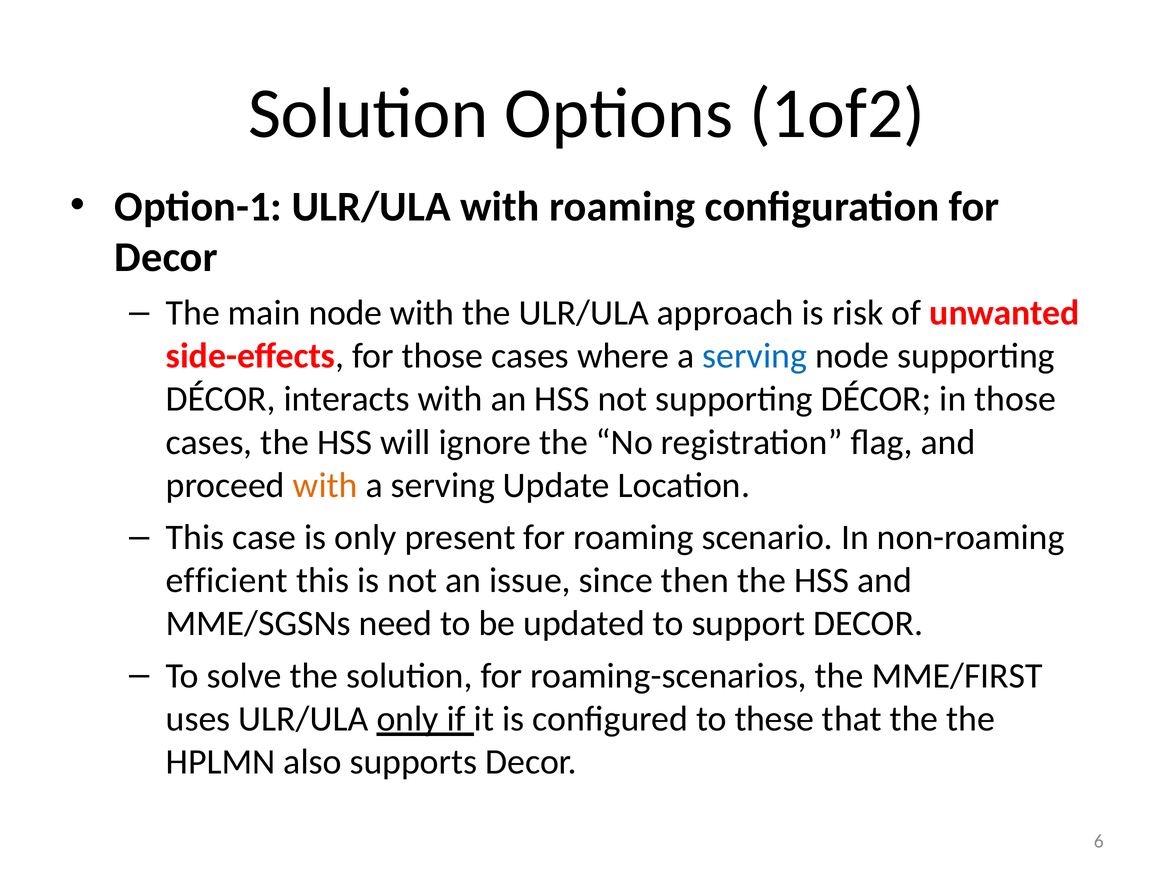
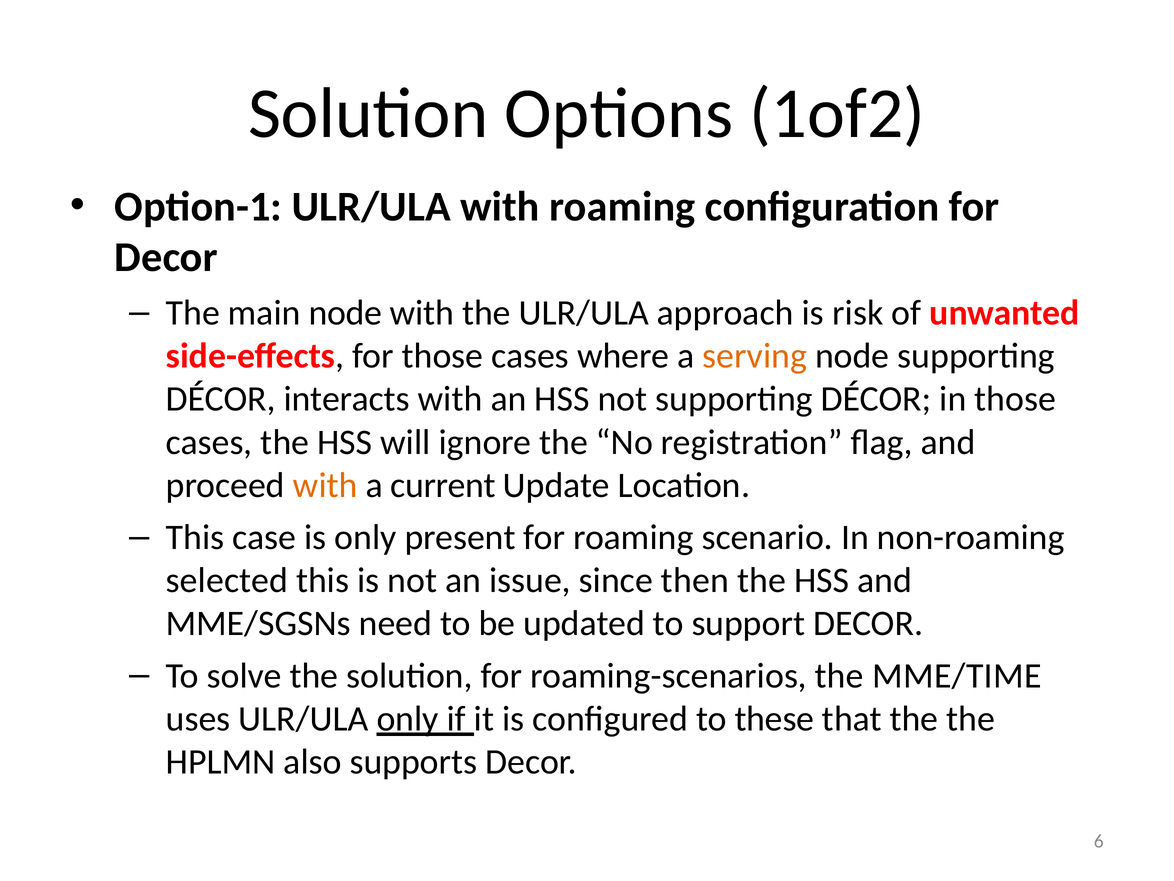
serving colour: blue -> orange (755, 356)
serving: serving -> current (443, 485)
efficient: efficient -> selected (227, 580)
MME/FIRST: MME/FIRST -> MME/TIME (957, 675)
